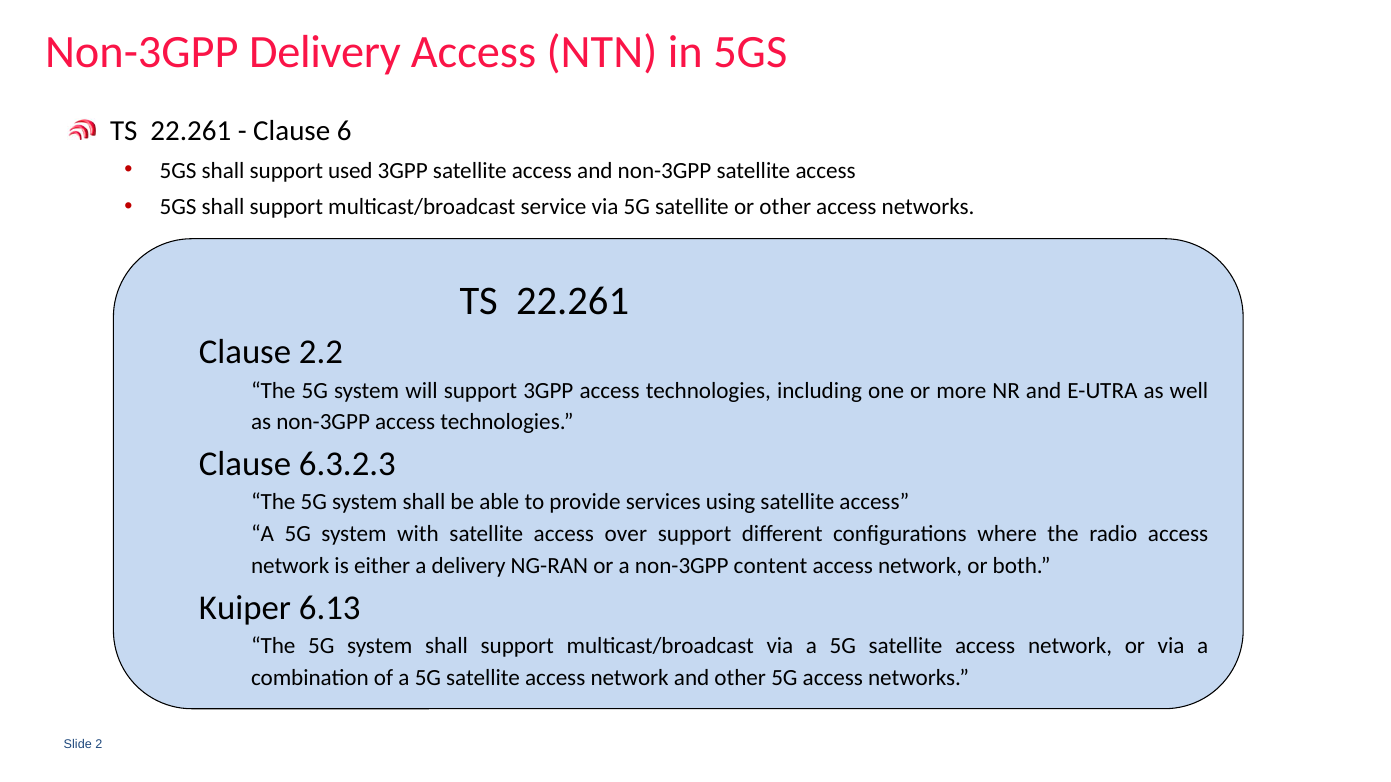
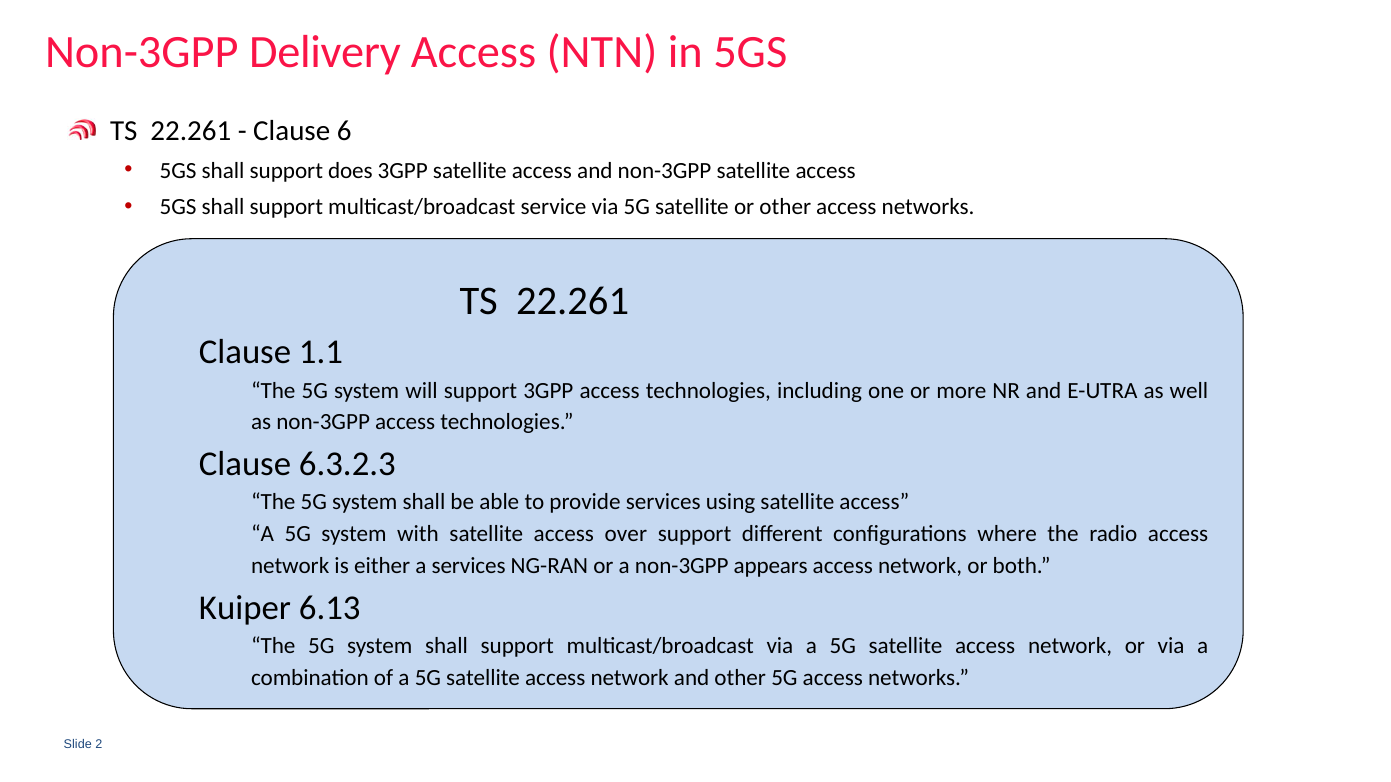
used: used -> does (350, 171)
2.2: 2.2 -> 1.1 (321, 353)
a delivery: delivery -> services (469, 566)
content: content -> appears (771, 566)
